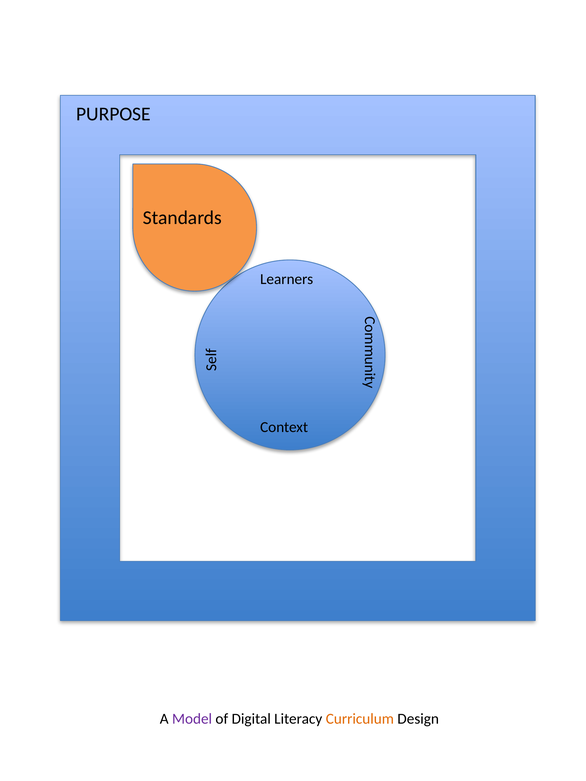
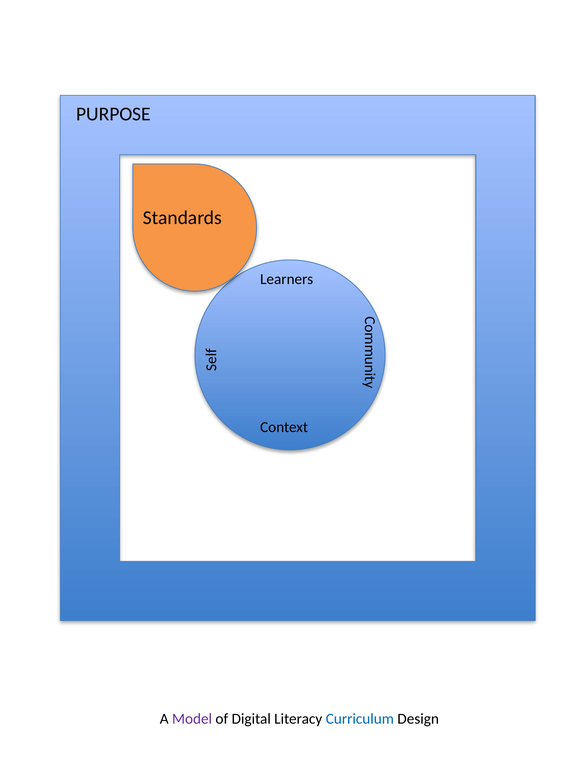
Curriculum colour: orange -> blue (360, 719)
